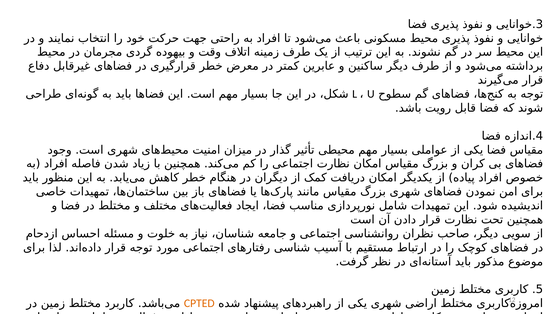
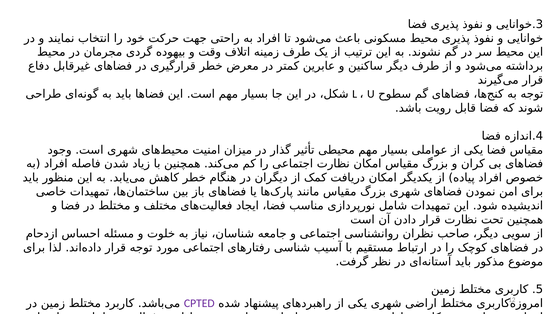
CPTED colour: orange -> purple (199, 303)
